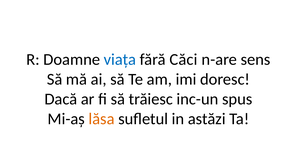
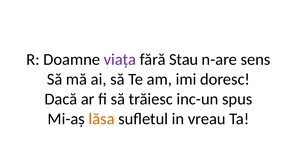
viața colour: blue -> purple (120, 59)
Căci: Căci -> Stau (184, 59)
astăzi: astăzi -> vreau (207, 119)
